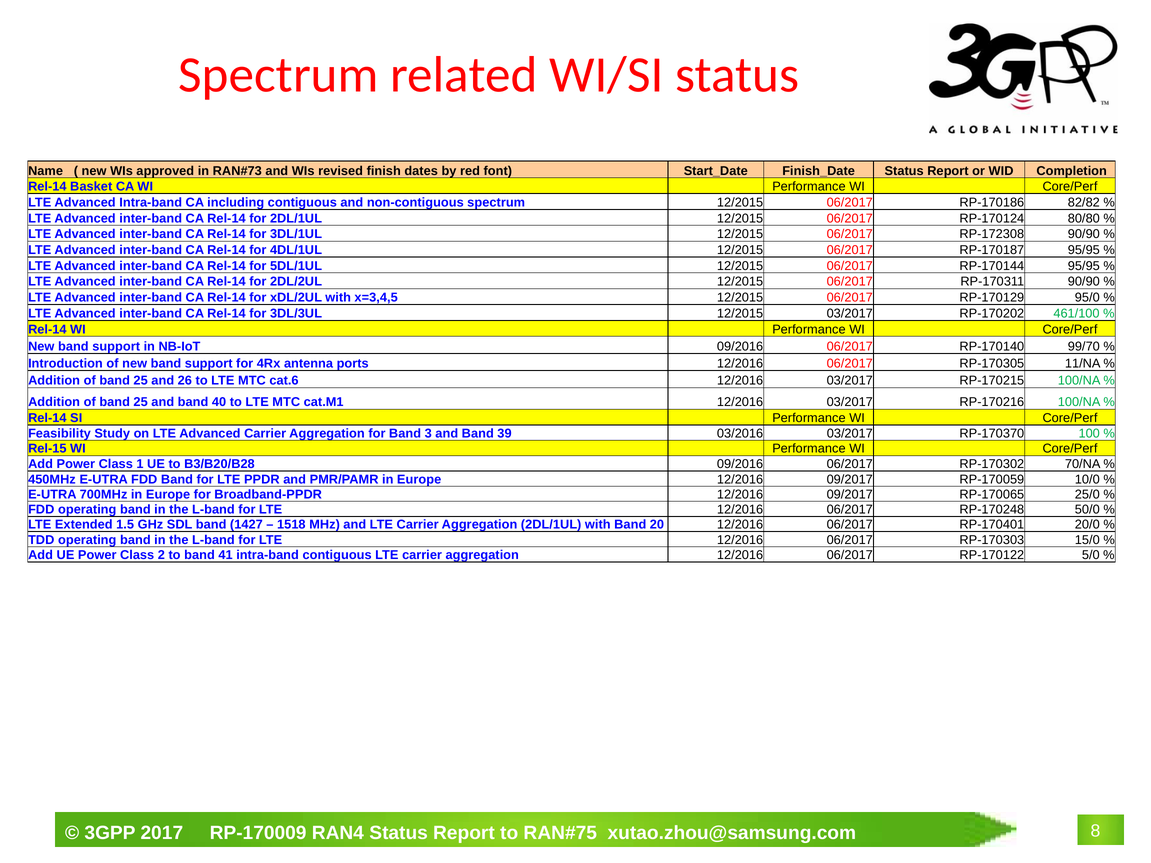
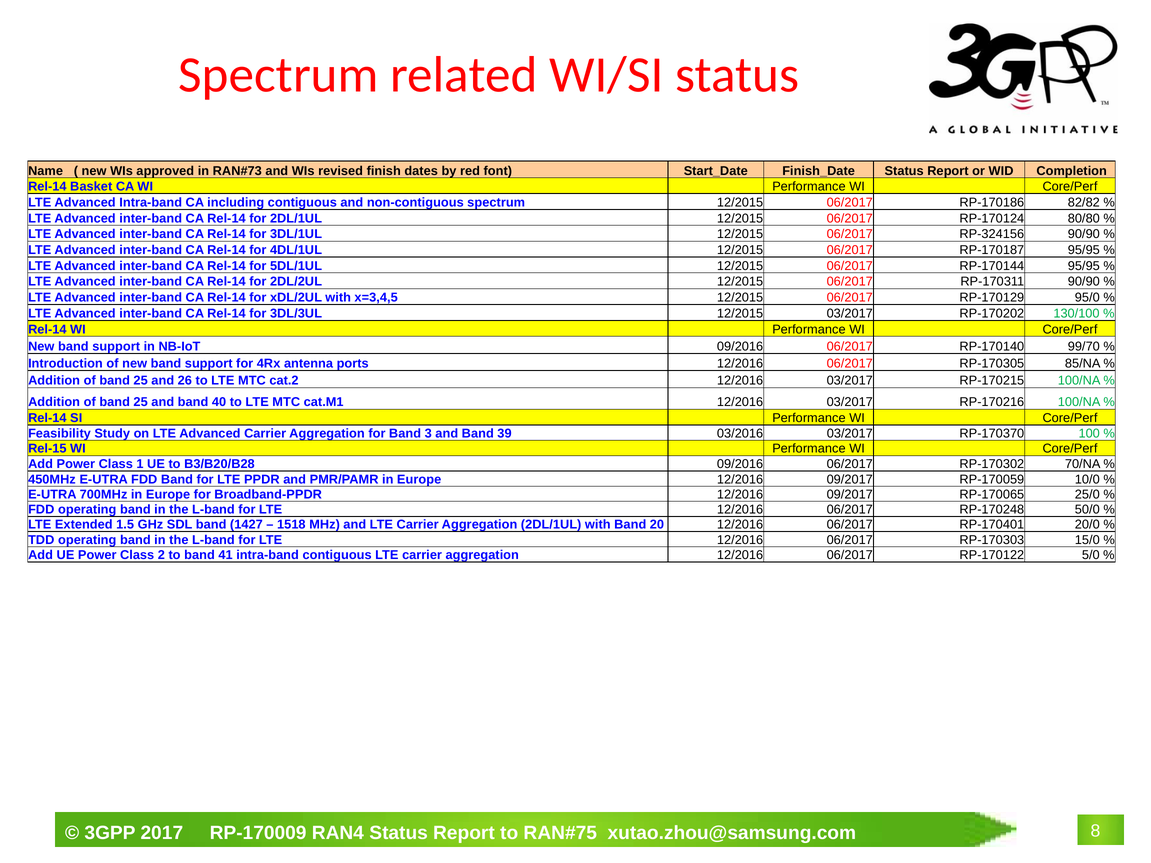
RP-172308: RP-172308 -> RP-324156 (992, 234)
461/100: 461/100 -> 130/100 (1076, 314)
11/NA: 11/NA -> 85/NA (1083, 364)
cat.6: cat.6 -> cat.2 (284, 381)
